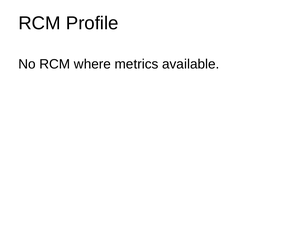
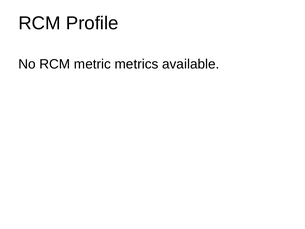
where: where -> metric (92, 64)
